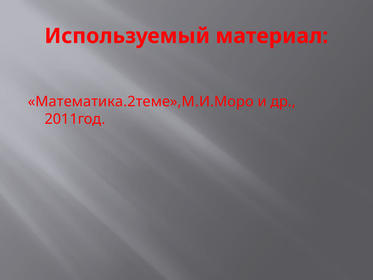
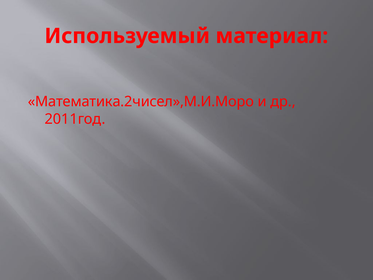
Математика.2теме»,М.И.Моро: Математика.2теме»,М.И.Моро -> Математика.2чисел»,М.И.Моро (141, 102)
